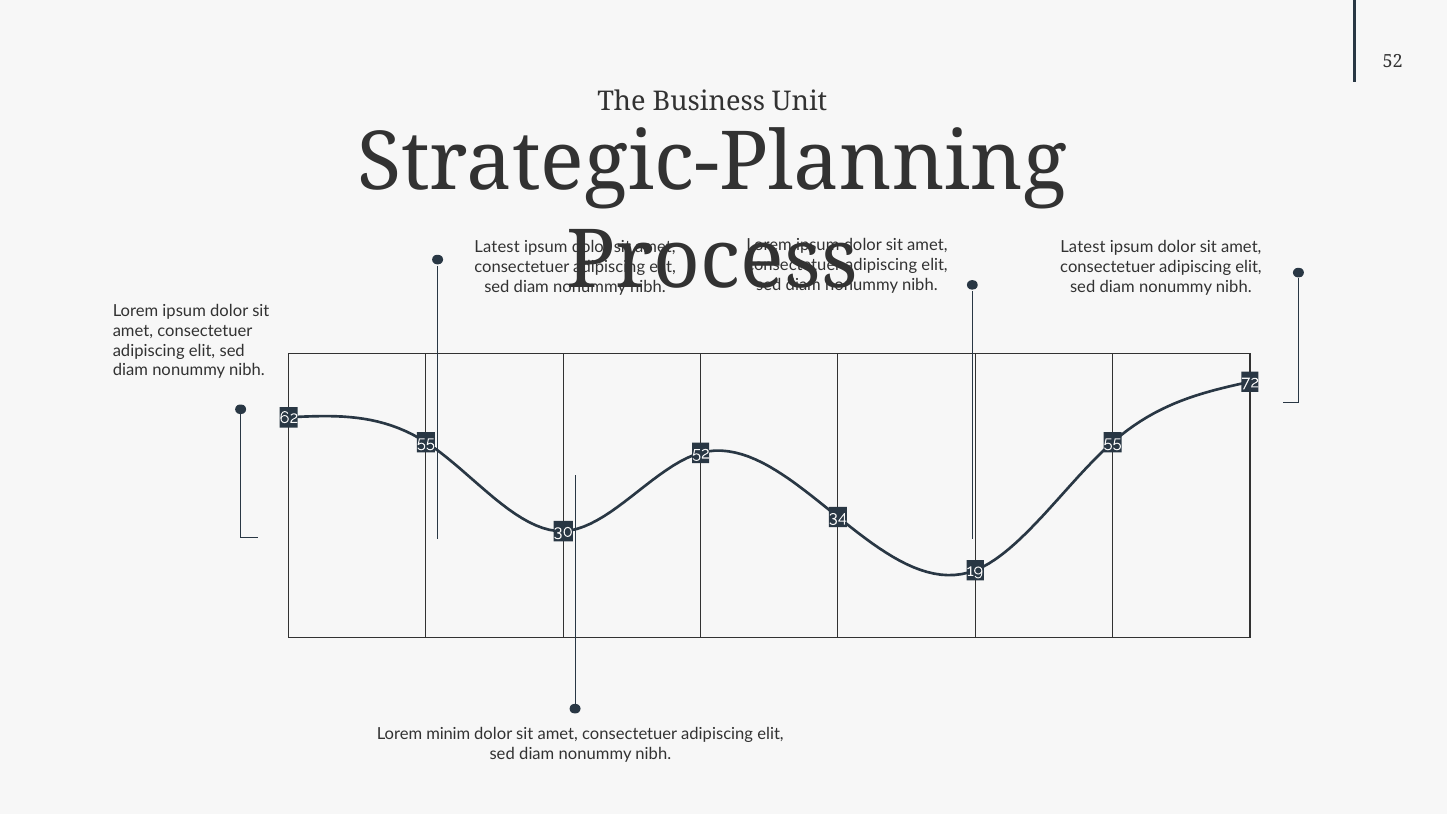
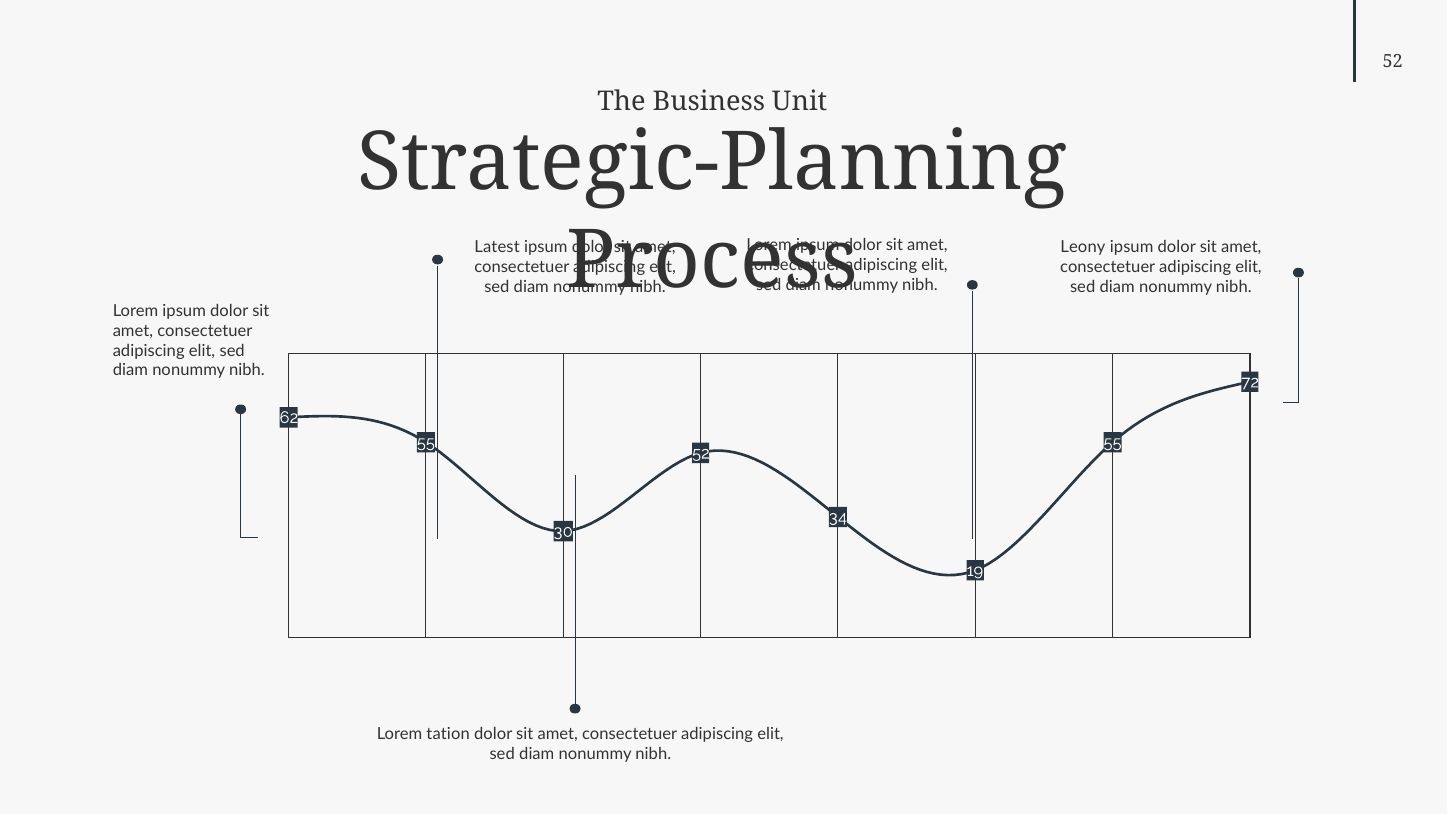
Latest: Latest -> Leony (1083, 247)
minim: minim -> tation (448, 734)
